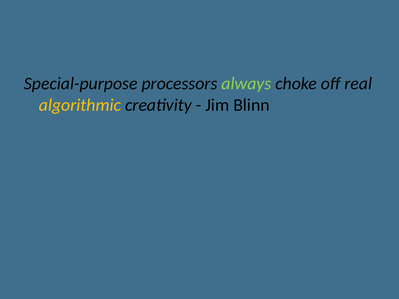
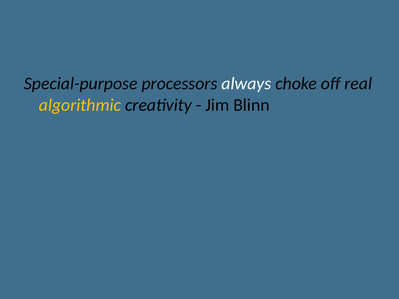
always colour: light green -> white (246, 84)
